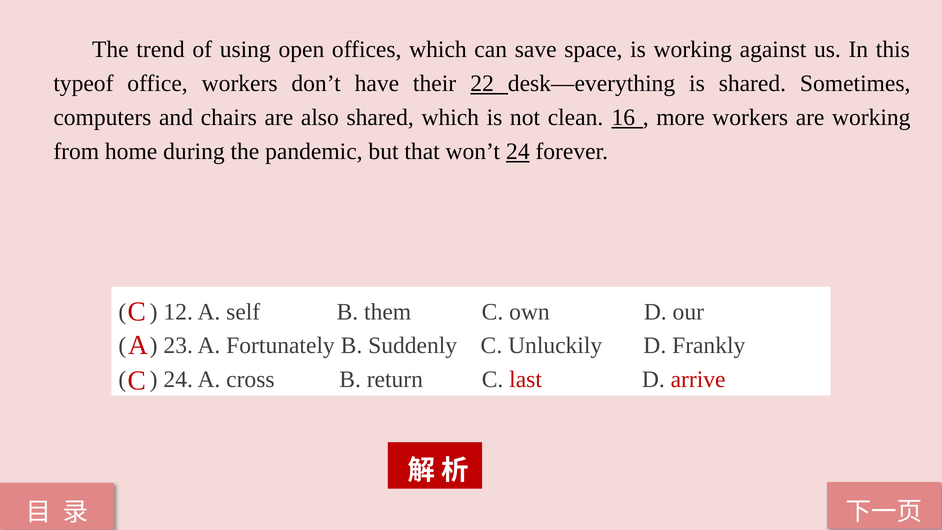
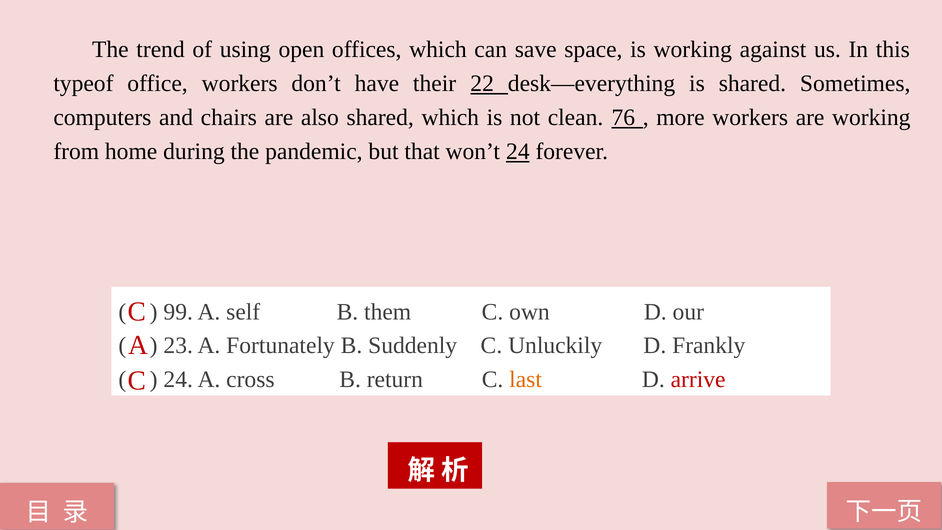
16: 16 -> 76 (623, 117)
12: 12 -> 99 (178, 312)
last colour: red -> orange (526, 379)
